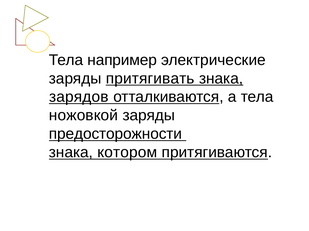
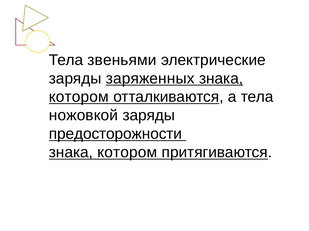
например: например -> звеньями (122, 60)
притягивать: притягивать -> заряженных (150, 79)
зарядов: зарядов -> котором (79, 97)
